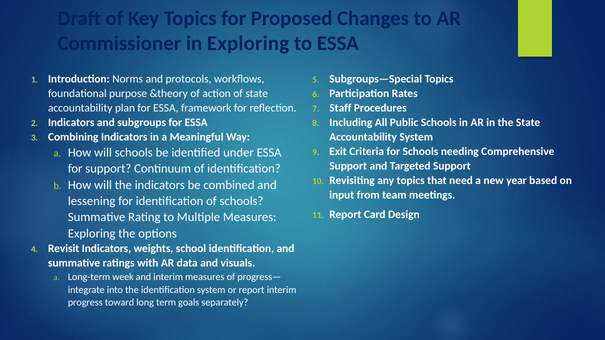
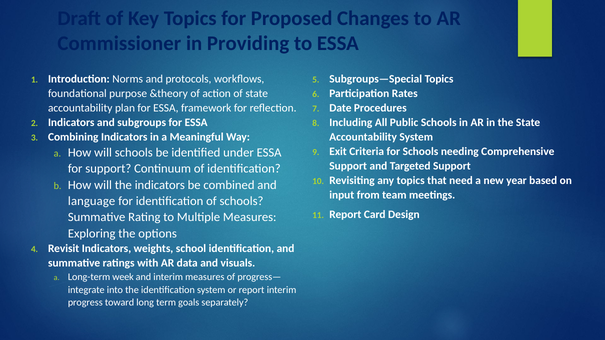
in Exploring: Exploring -> Providing (248, 43)
Staff: Staff -> Date (340, 108)
lessening: lessening -> language (92, 201)
